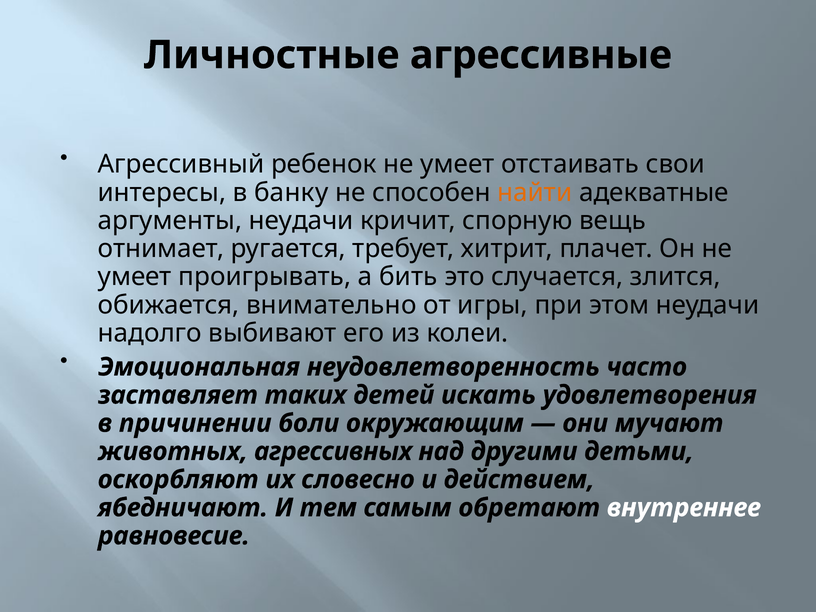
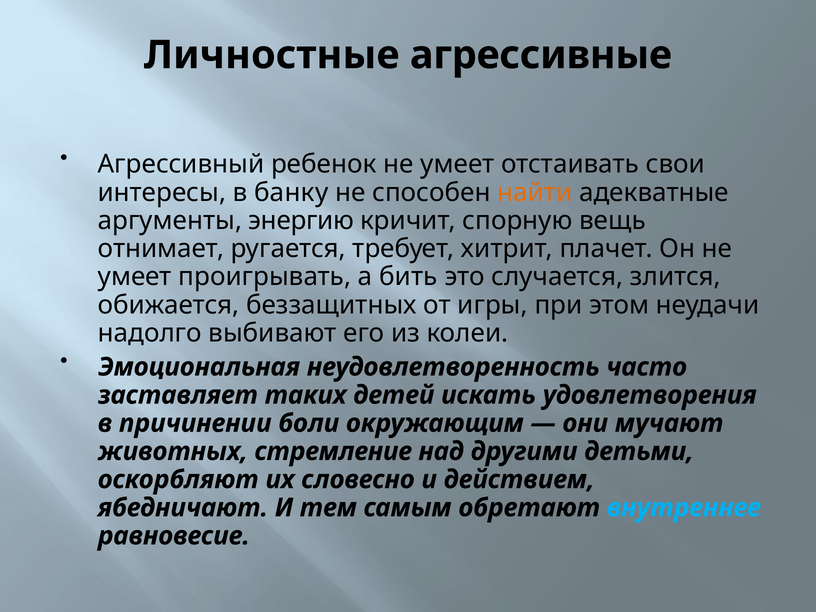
аргументы неудачи: неудачи -> энергию (301, 221)
внимательно: внимательно -> беззащитных (331, 305)
агрессивных: агрессивных -> стремление (333, 451)
внутреннее colour: white -> light blue (684, 508)
